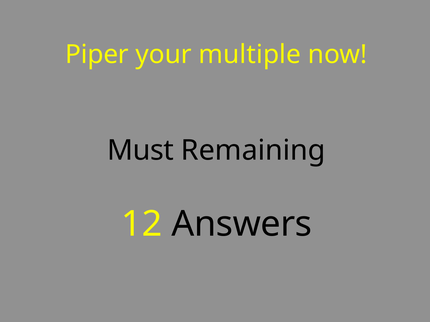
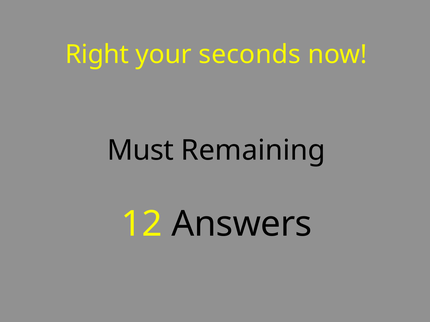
Piper: Piper -> Right (97, 54)
multiple: multiple -> seconds (250, 54)
